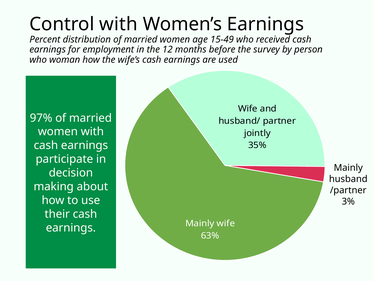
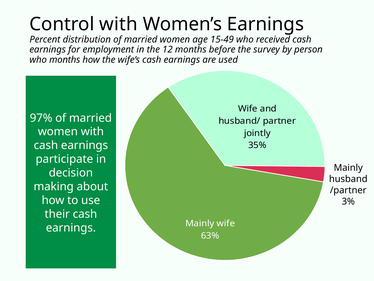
who woman: woman -> months (65, 60)
